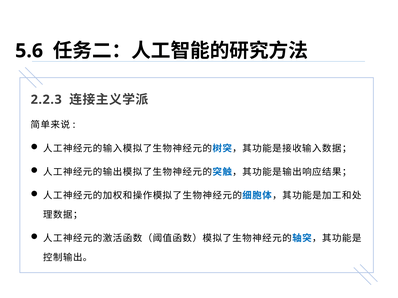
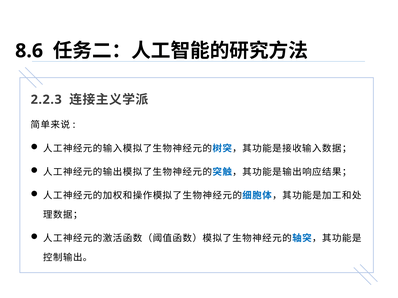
5.6: 5.6 -> 8.6 (29, 51)
